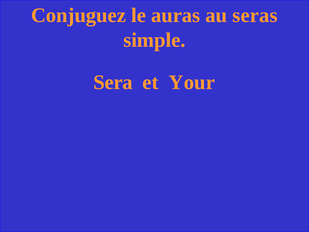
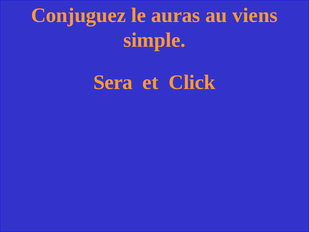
seras: seras -> viens (255, 15)
Your: Your -> Click (192, 82)
